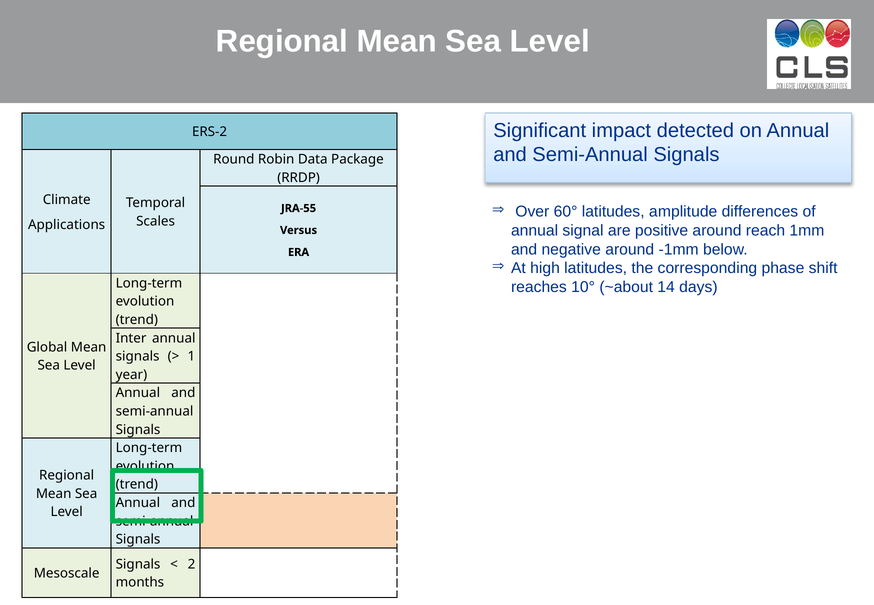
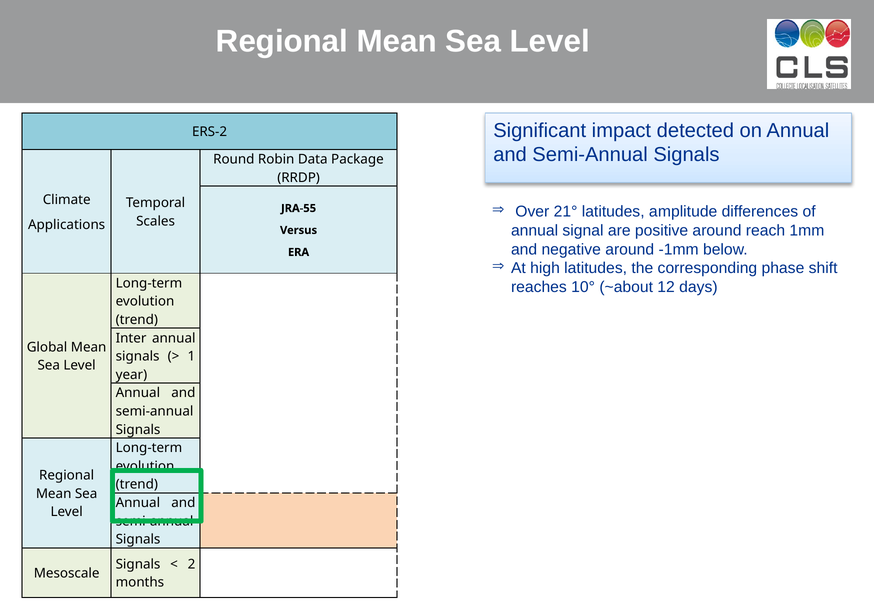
60°: 60° -> 21° (566, 212)
14: 14 -> 12 (666, 287)
